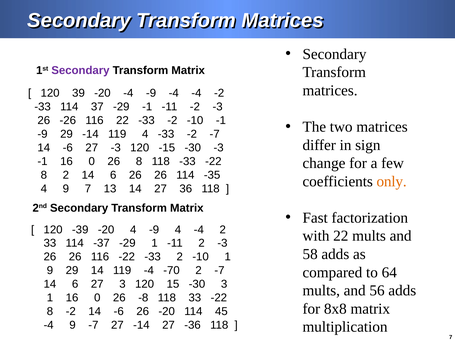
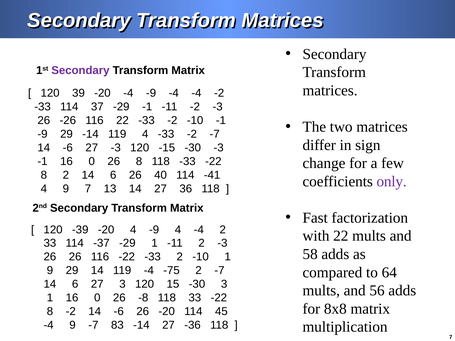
6 26 26: 26 -> 40 (161, 175)
-35: -35 -> -41 (212, 175)
only colour: orange -> purple (392, 182)
-70: -70 -> -75 (171, 271)
-7 27: 27 -> 83 (117, 325)
